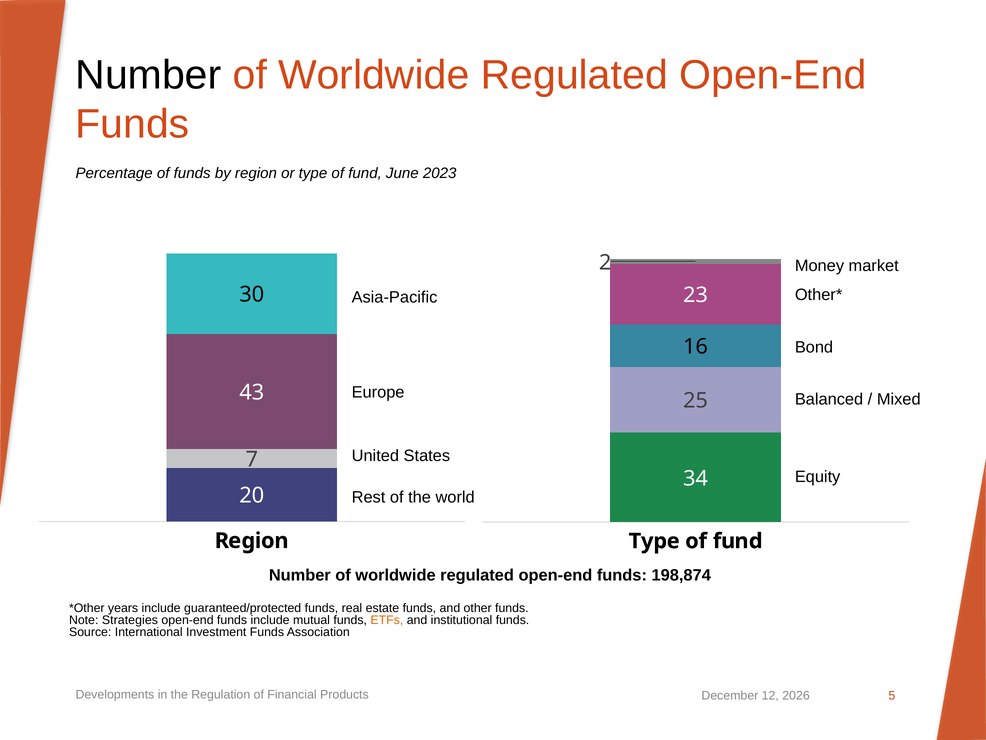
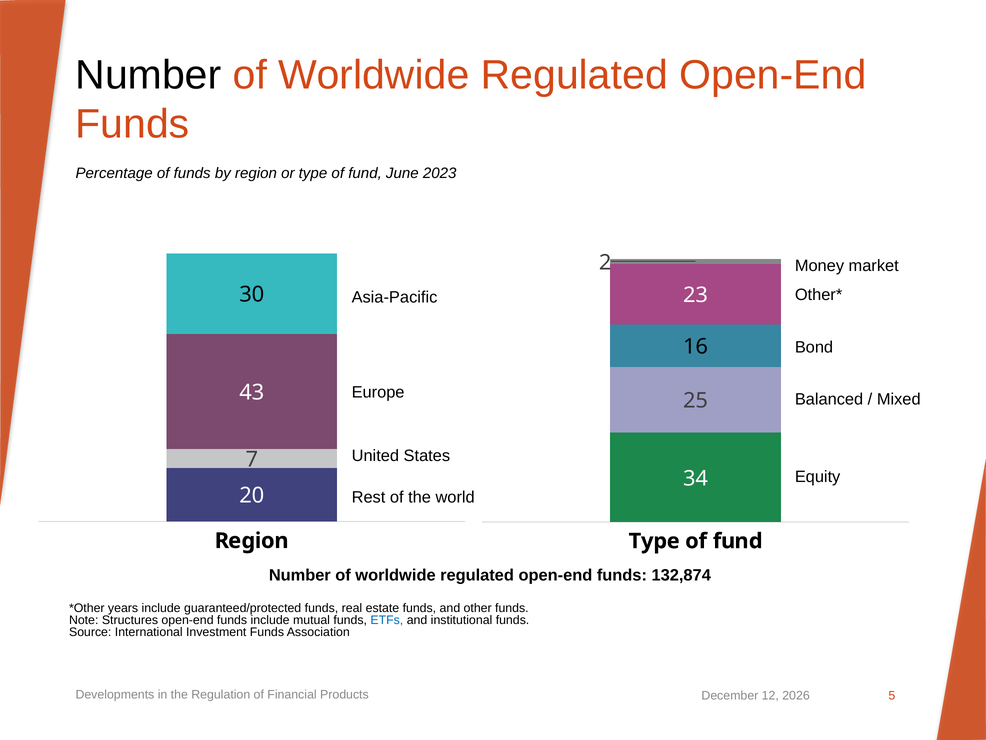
198,874: 198,874 -> 132,874 (681, 575)
Strategies: Strategies -> Structures (130, 620)
ETFs colour: orange -> blue (387, 620)
